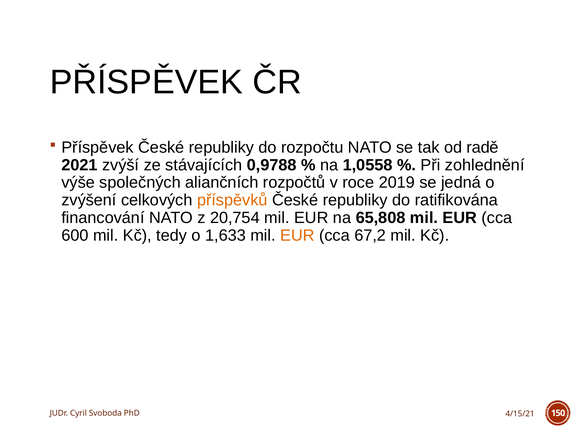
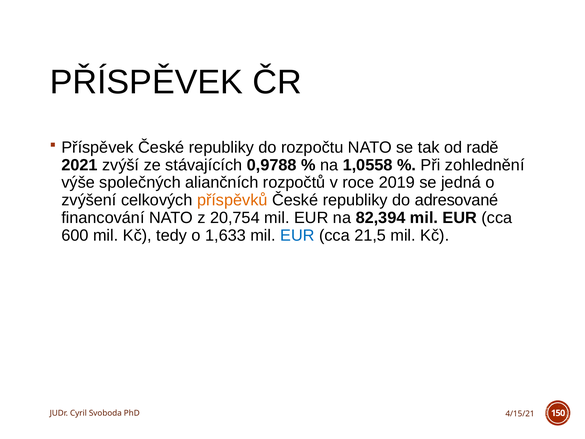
ratifikována: ratifikována -> adresované (457, 200)
65,808: 65,808 -> 82,394 (381, 218)
EUR colour: orange -> blue (297, 235)
67,2: 67,2 -> 21,5 (370, 235)
